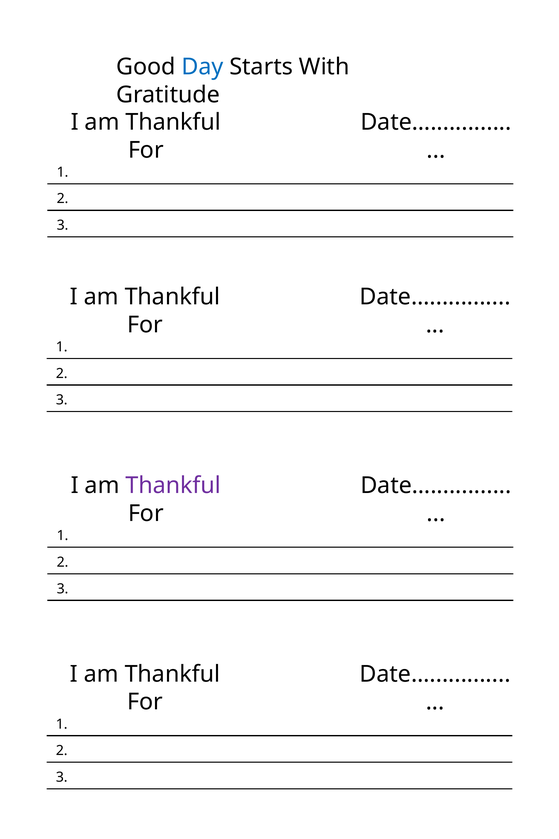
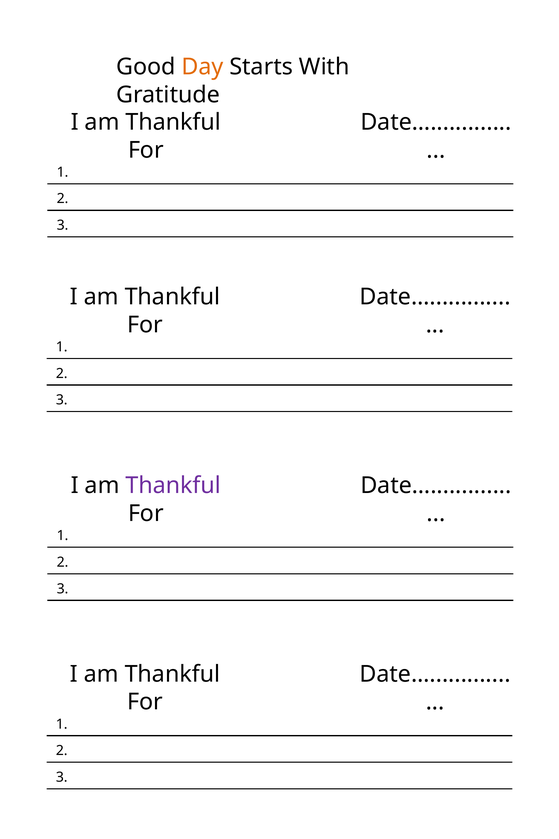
Day colour: blue -> orange (202, 67)
